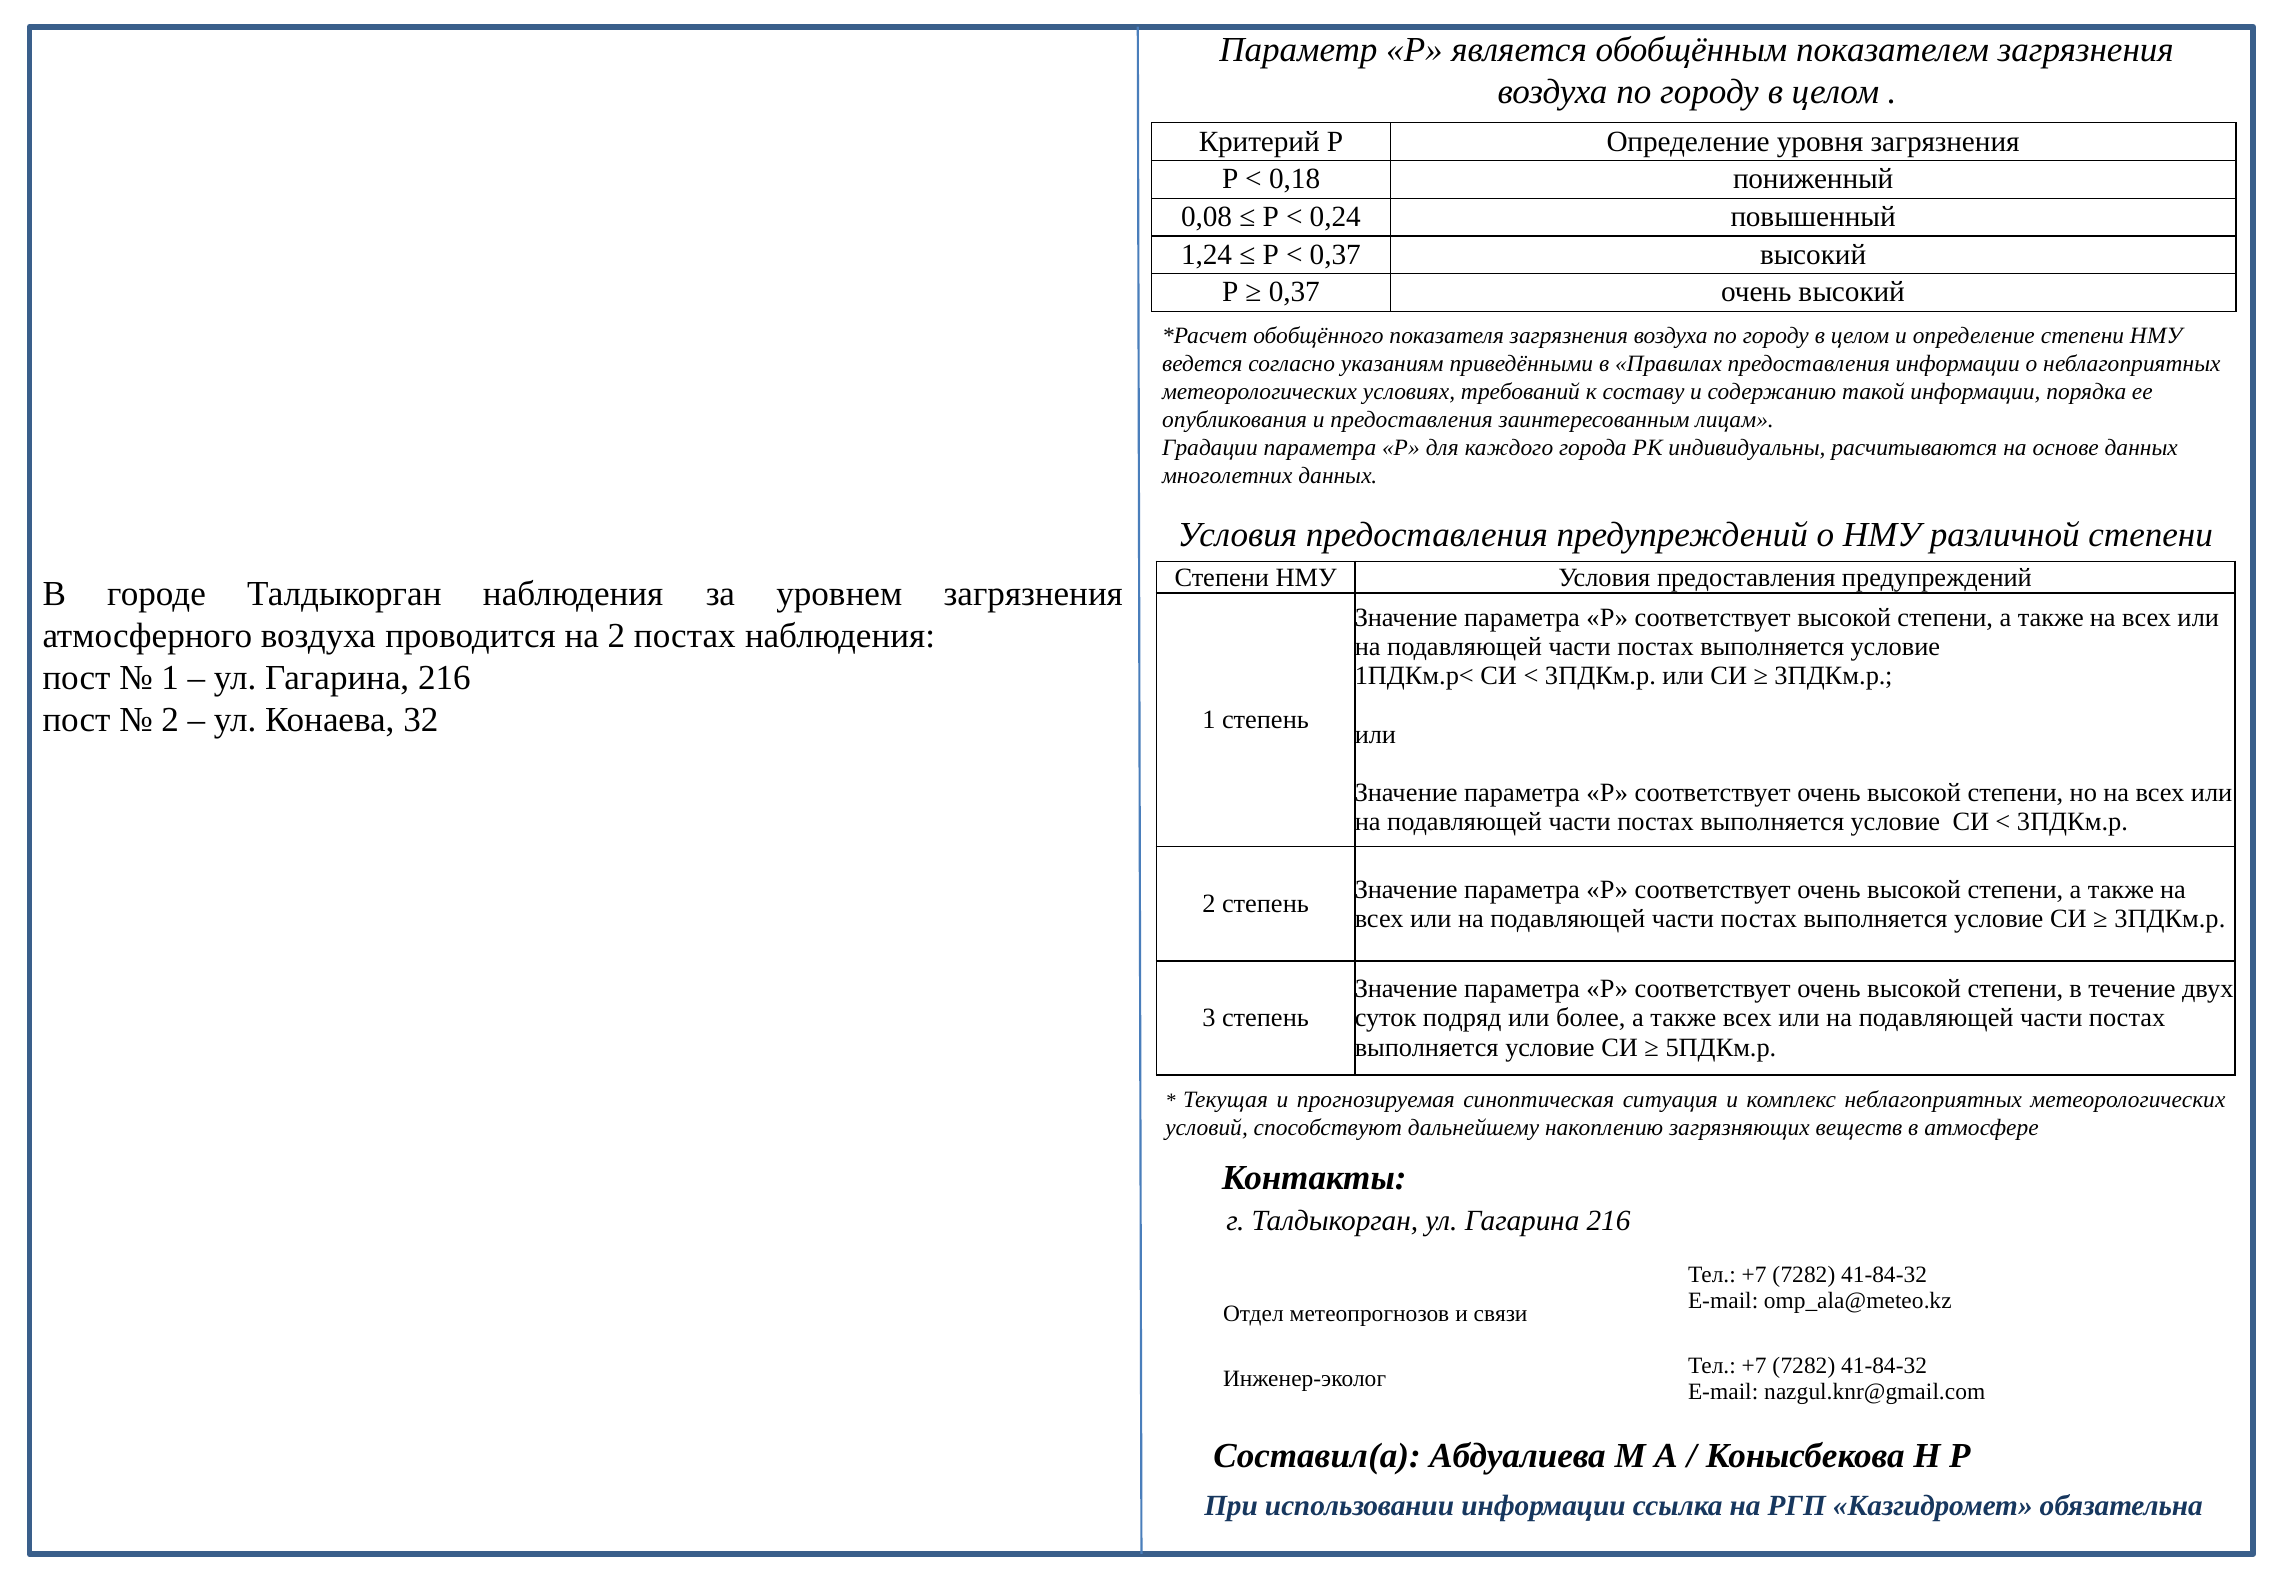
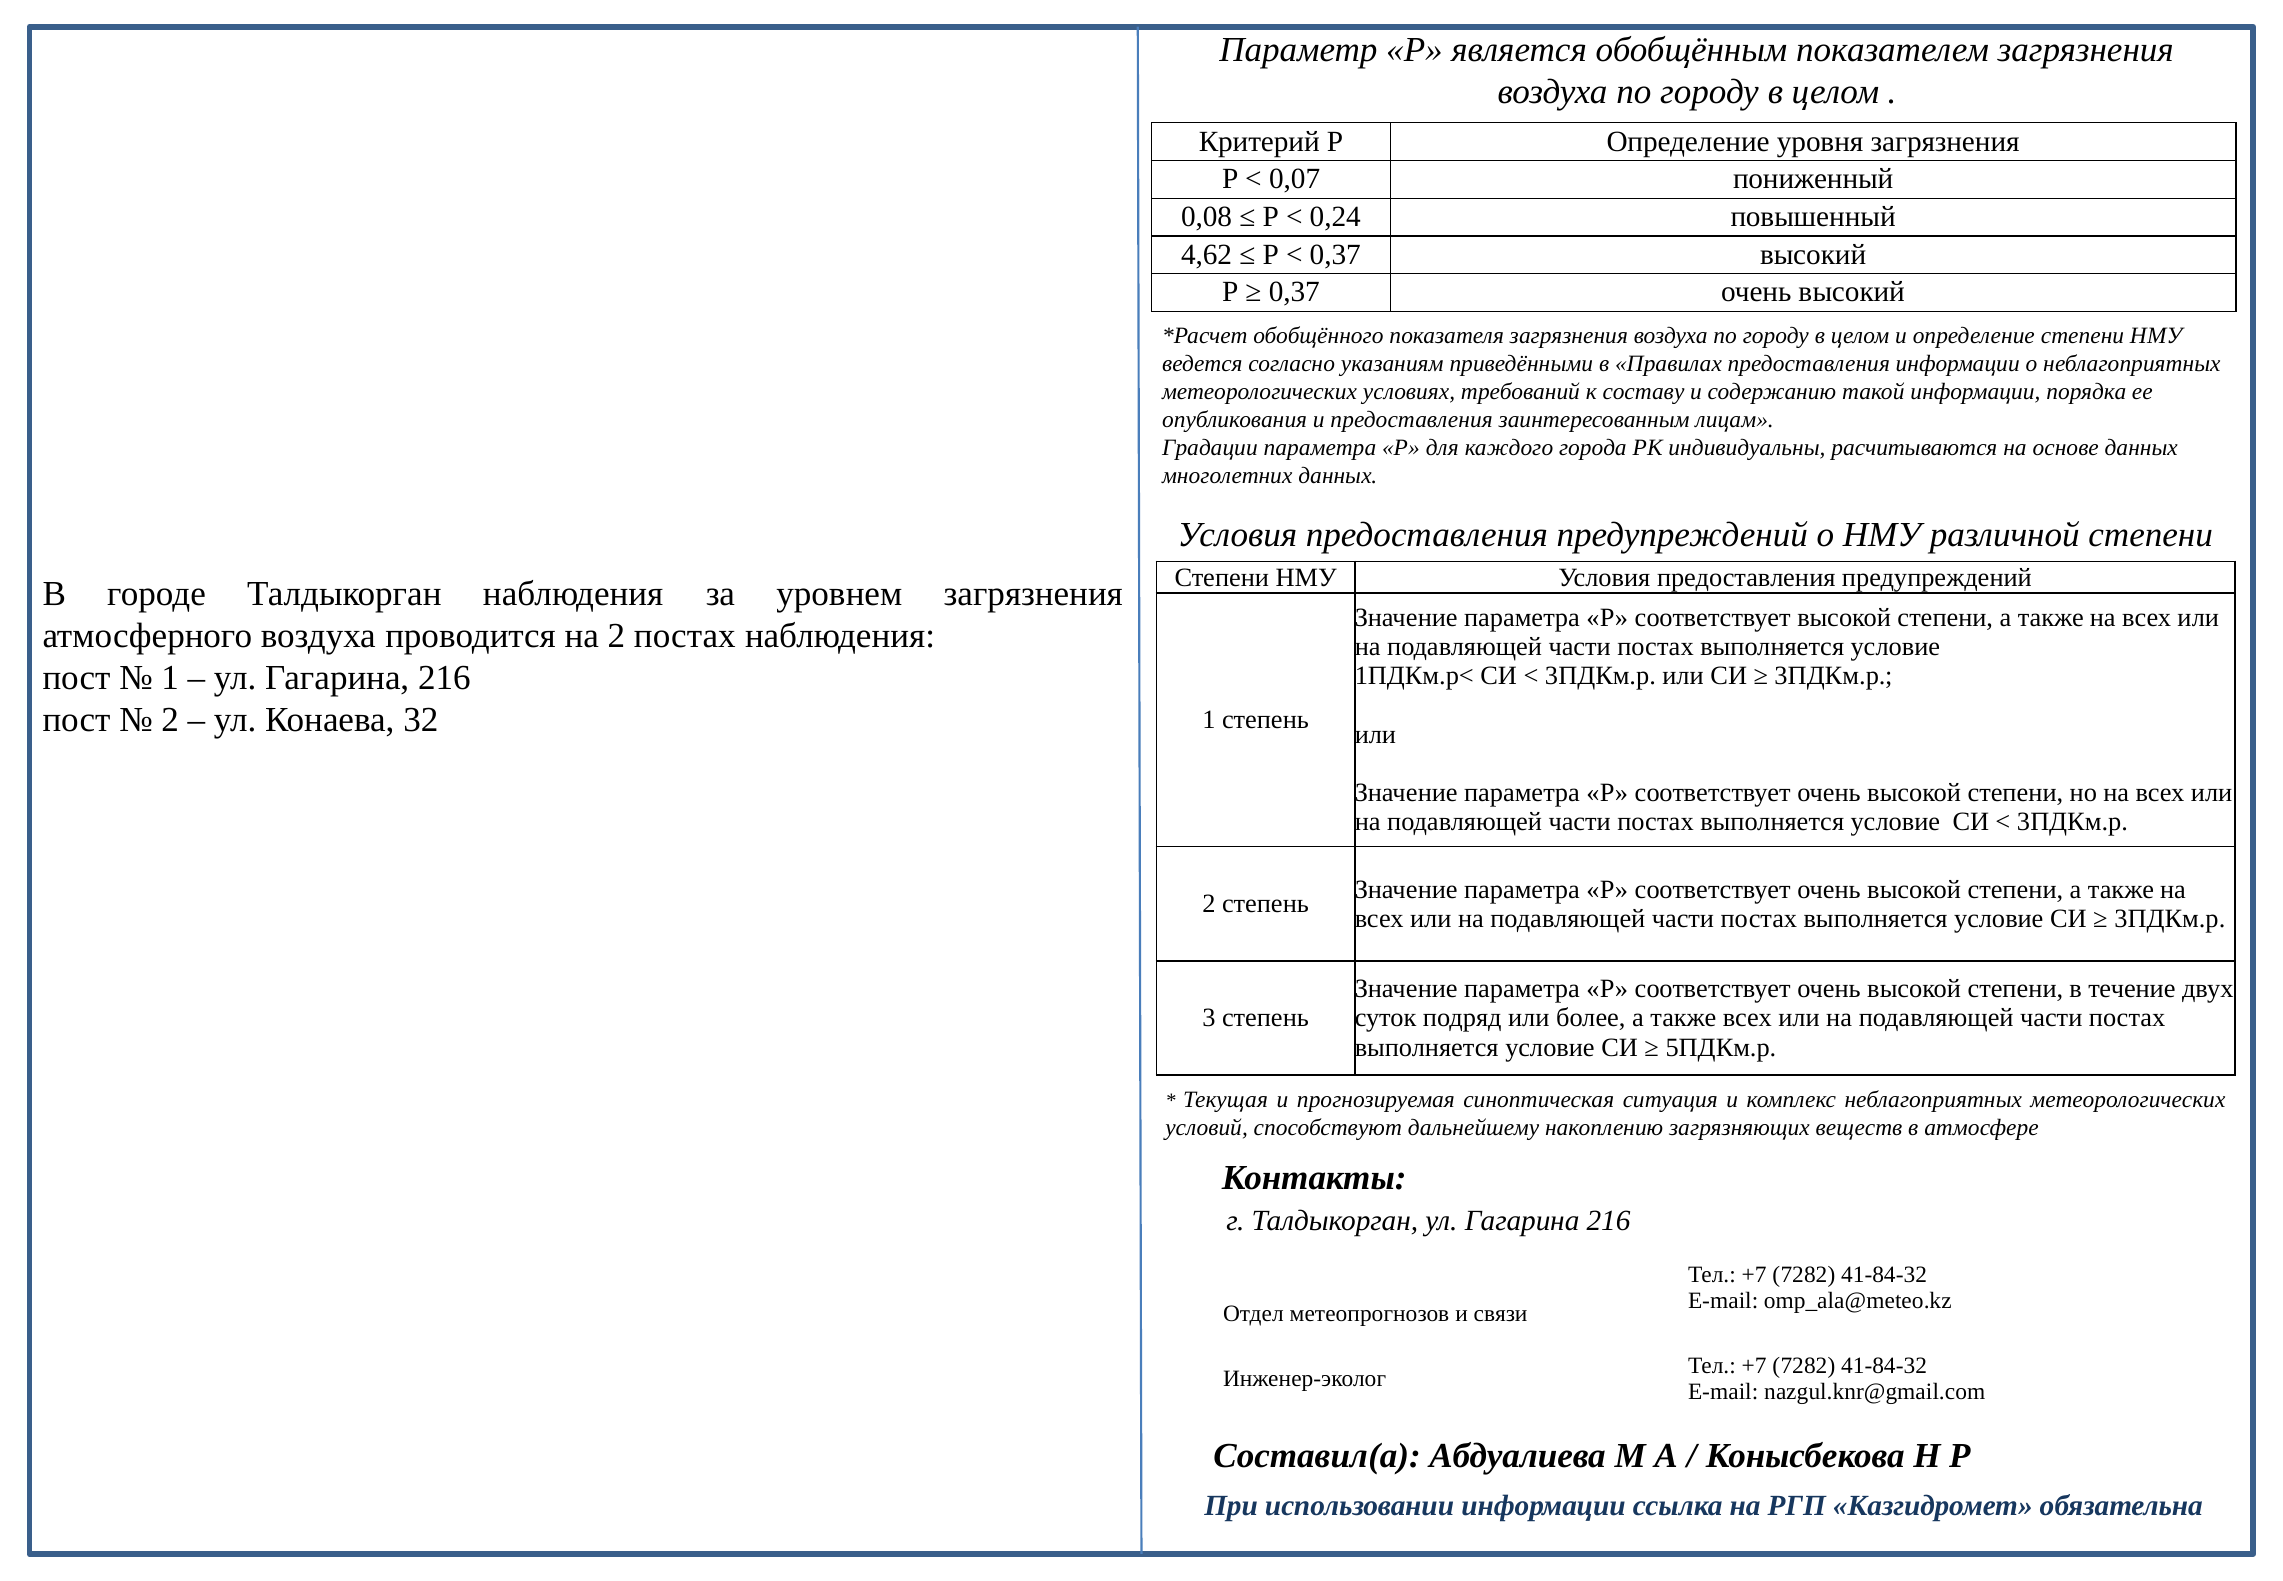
0,18: 0,18 -> 0,07 (1295, 179)
1,24: 1,24 -> 4,62 (1207, 254)
